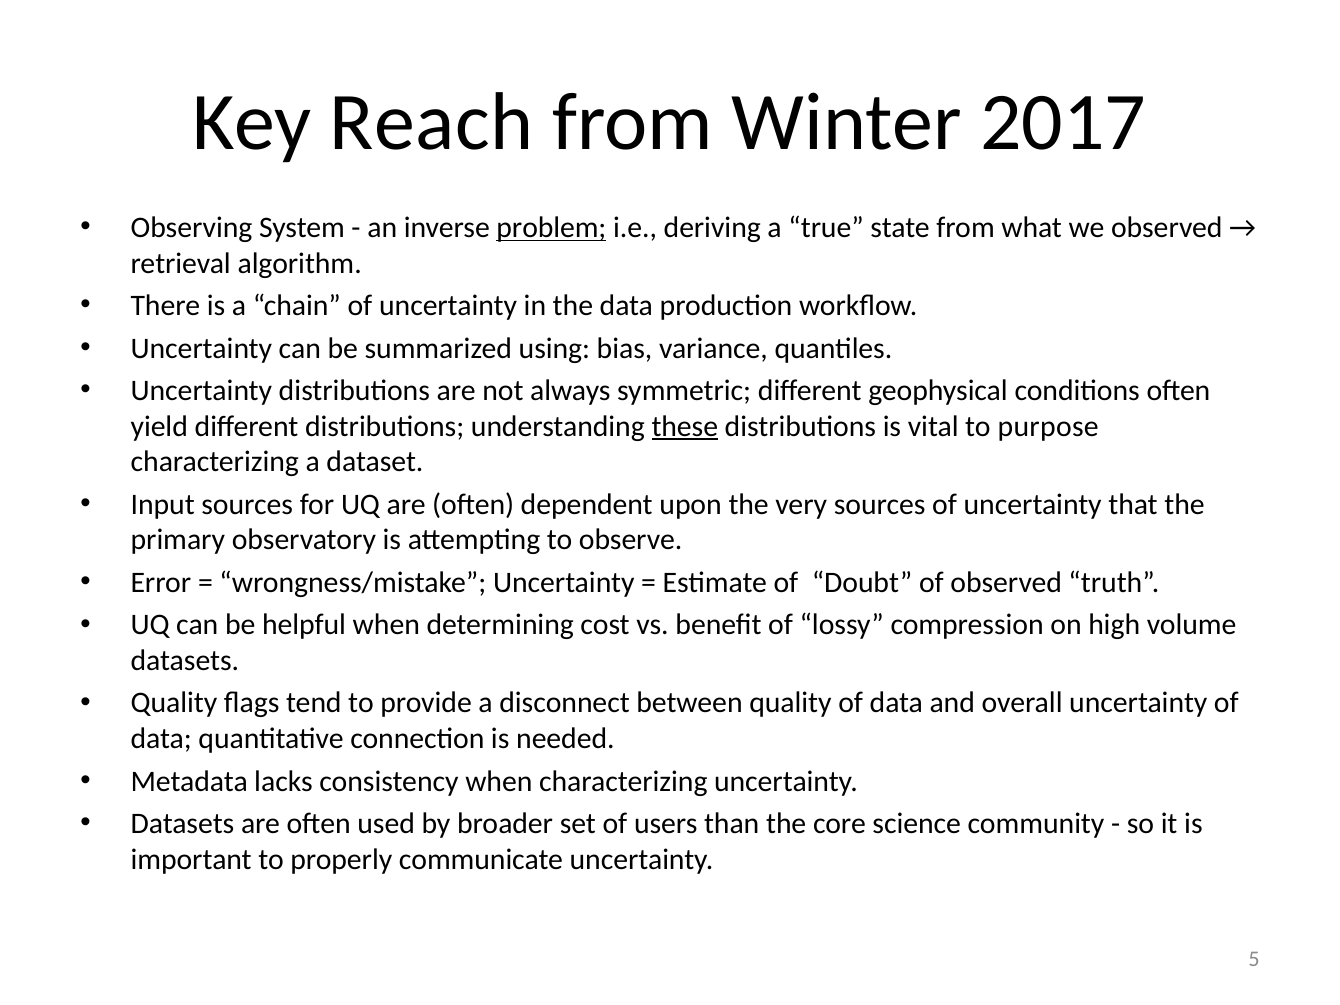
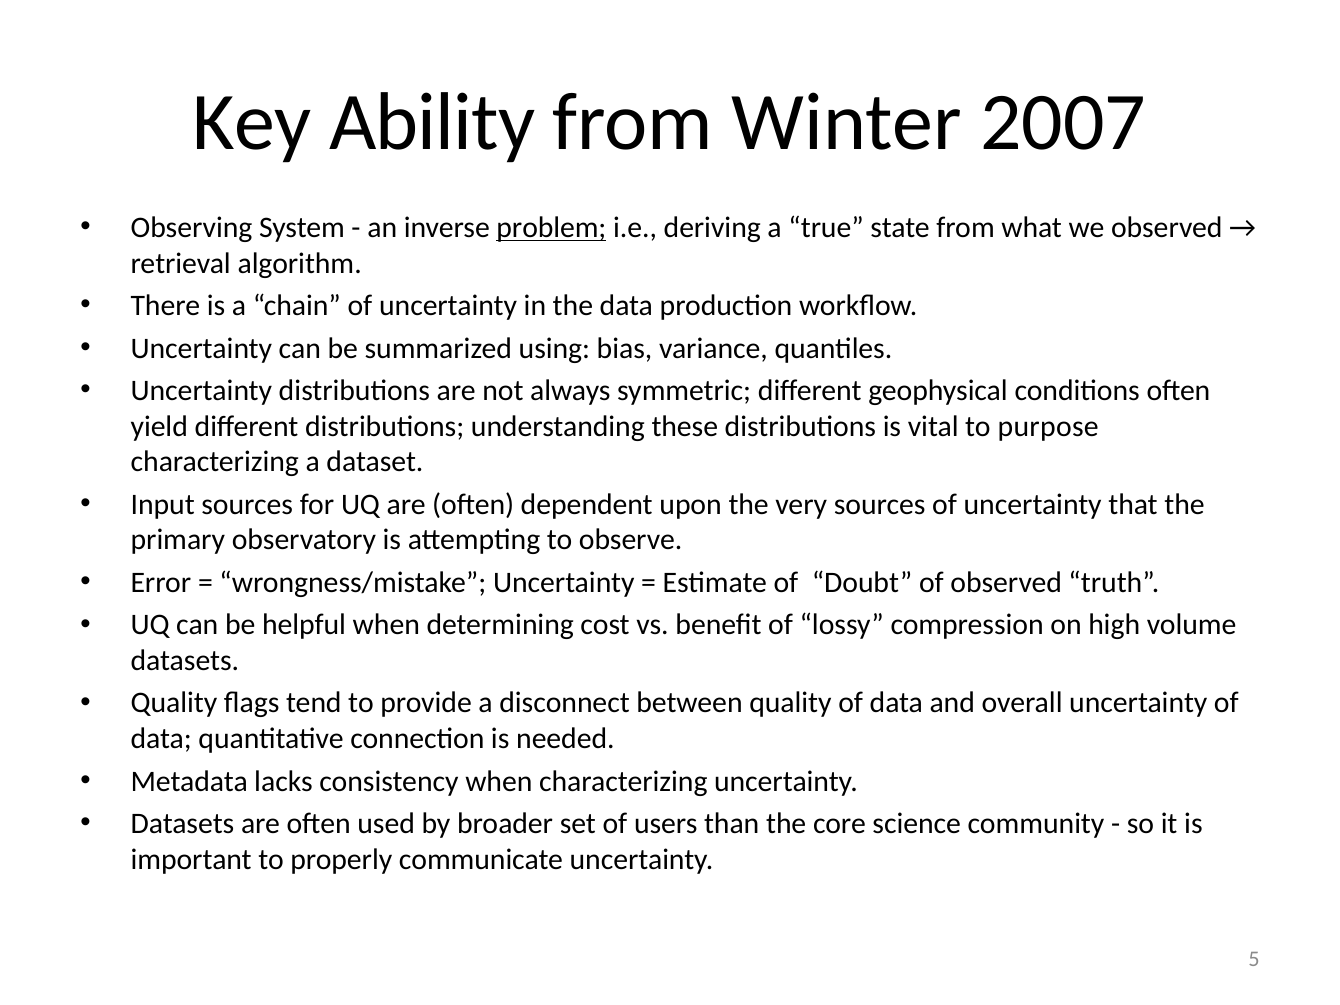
Reach: Reach -> Ability (432, 123)
2017: 2017 -> 2007 (1063, 123)
these underline: present -> none (685, 426)
